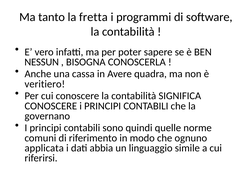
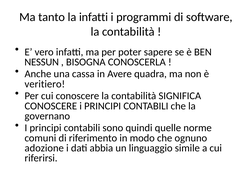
la fretta: fretta -> infatti (94, 17)
applicata: applicata -> adozione (44, 148)
